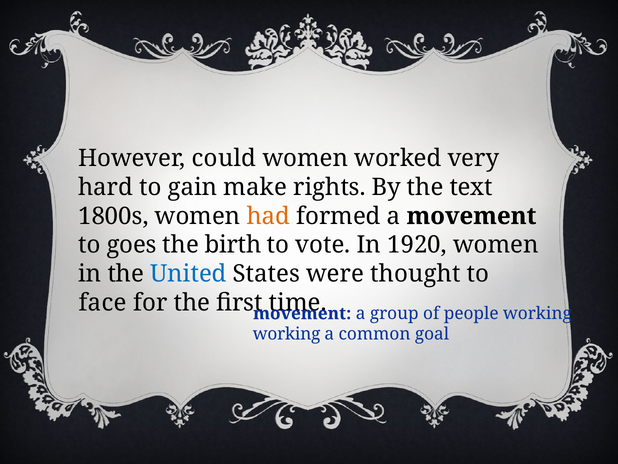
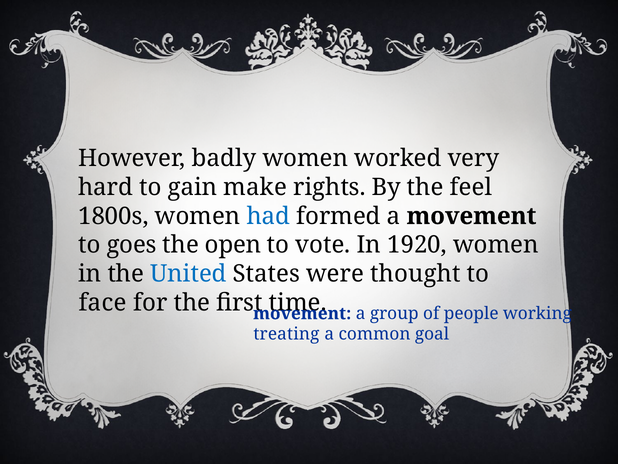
could: could -> badly (224, 158)
text: text -> feel (471, 187)
had colour: orange -> blue (268, 216)
birth: birth -> open (233, 245)
working: working -> treating (286, 334)
